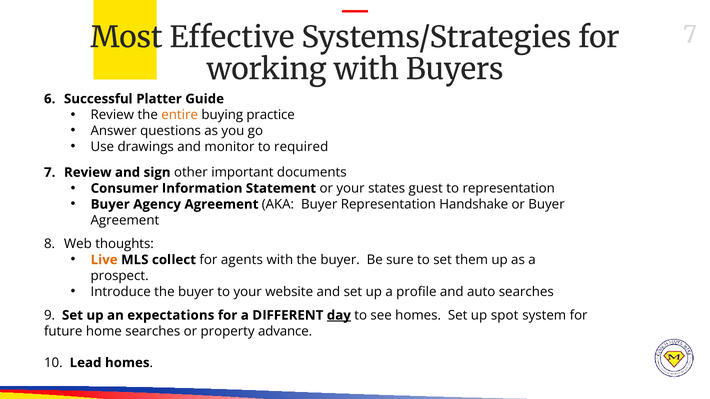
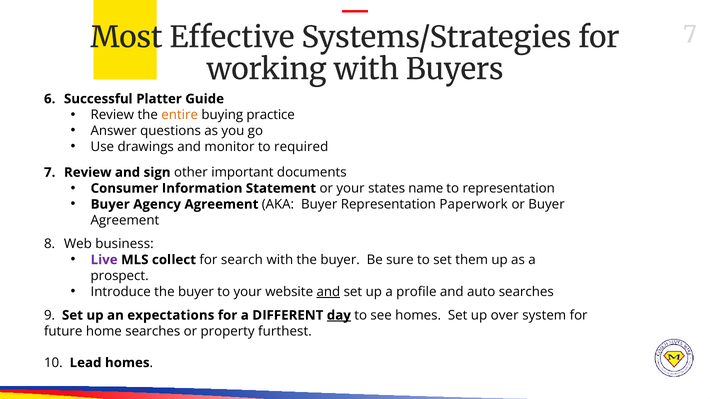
guest: guest -> name (426, 189)
Handshake: Handshake -> Paperwork (474, 204)
thoughts: thoughts -> business (124, 244)
Live colour: orange -> purple (104, 260)
agents: agents -> search (242, 260)
and underline: none -> present (328, 292)
spot: spot -> over (505, 316)
advance: advance -> furthest (285, 332)
